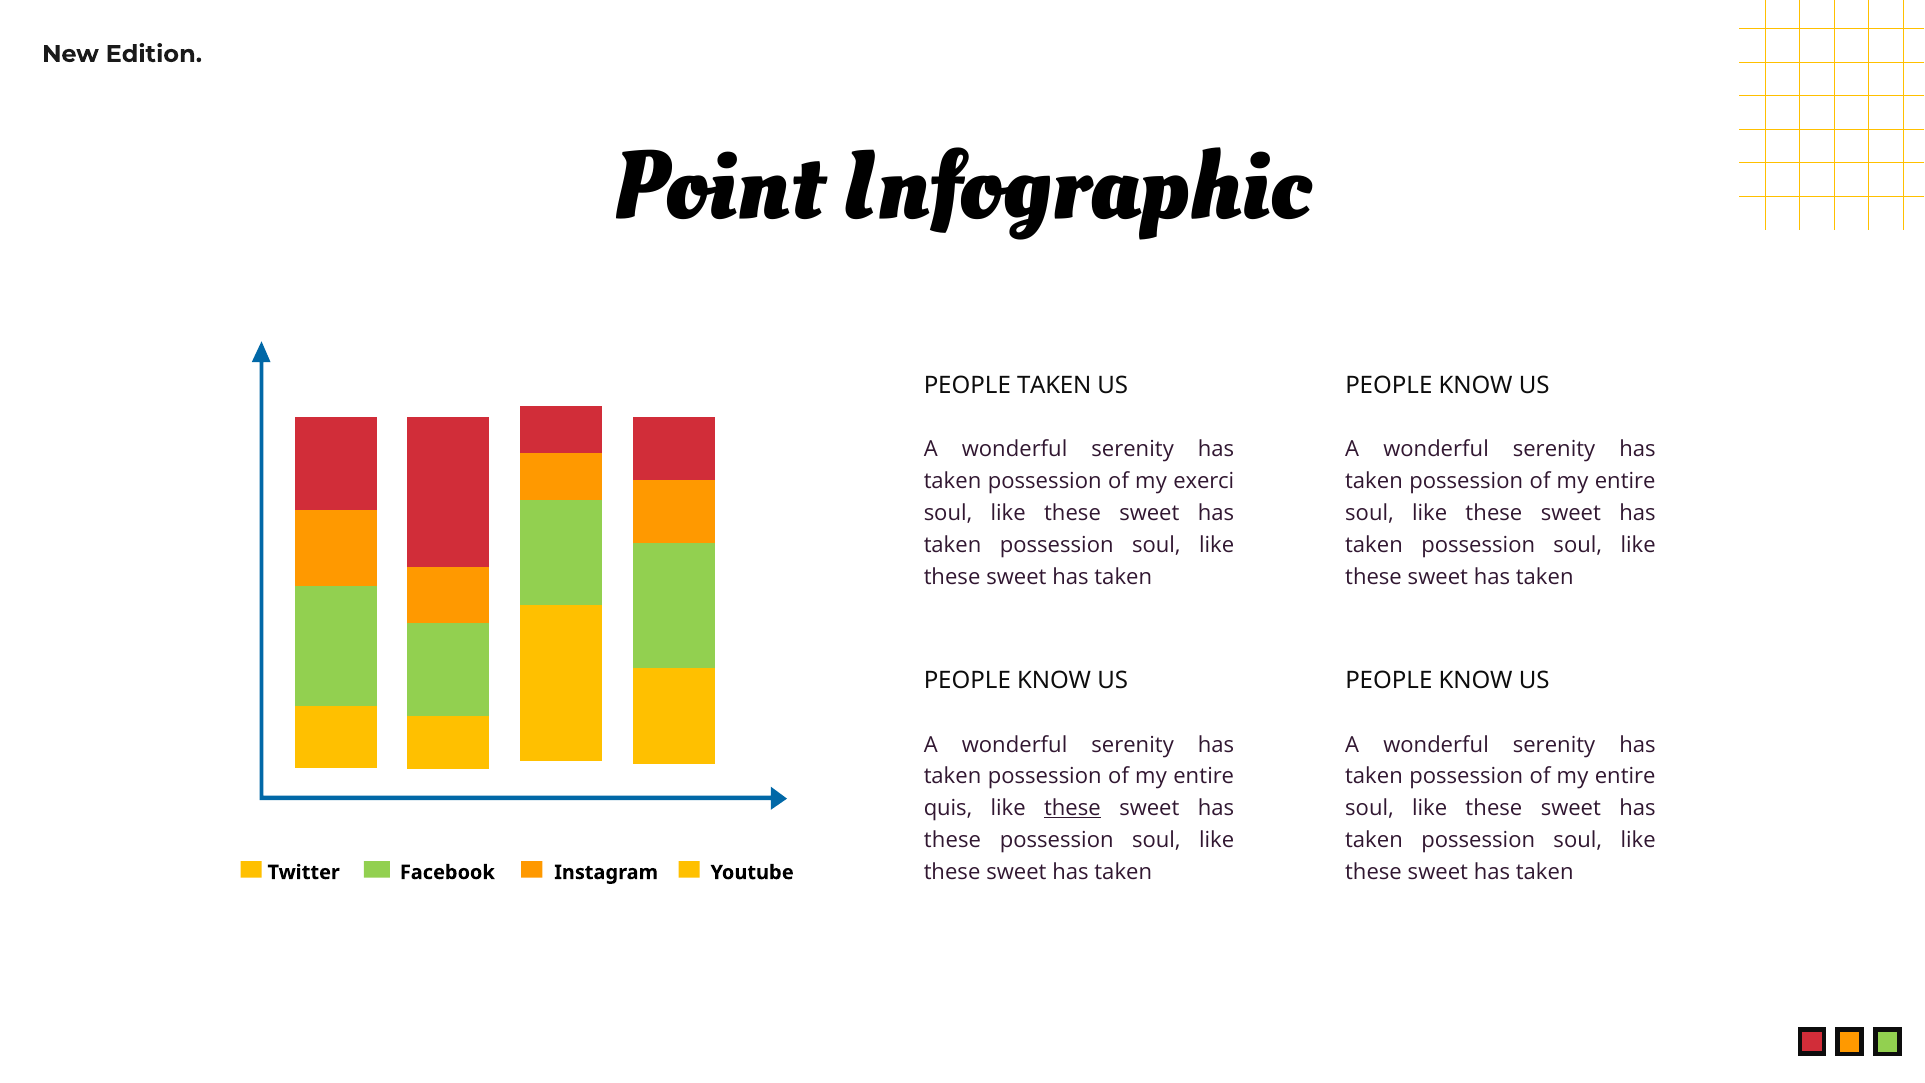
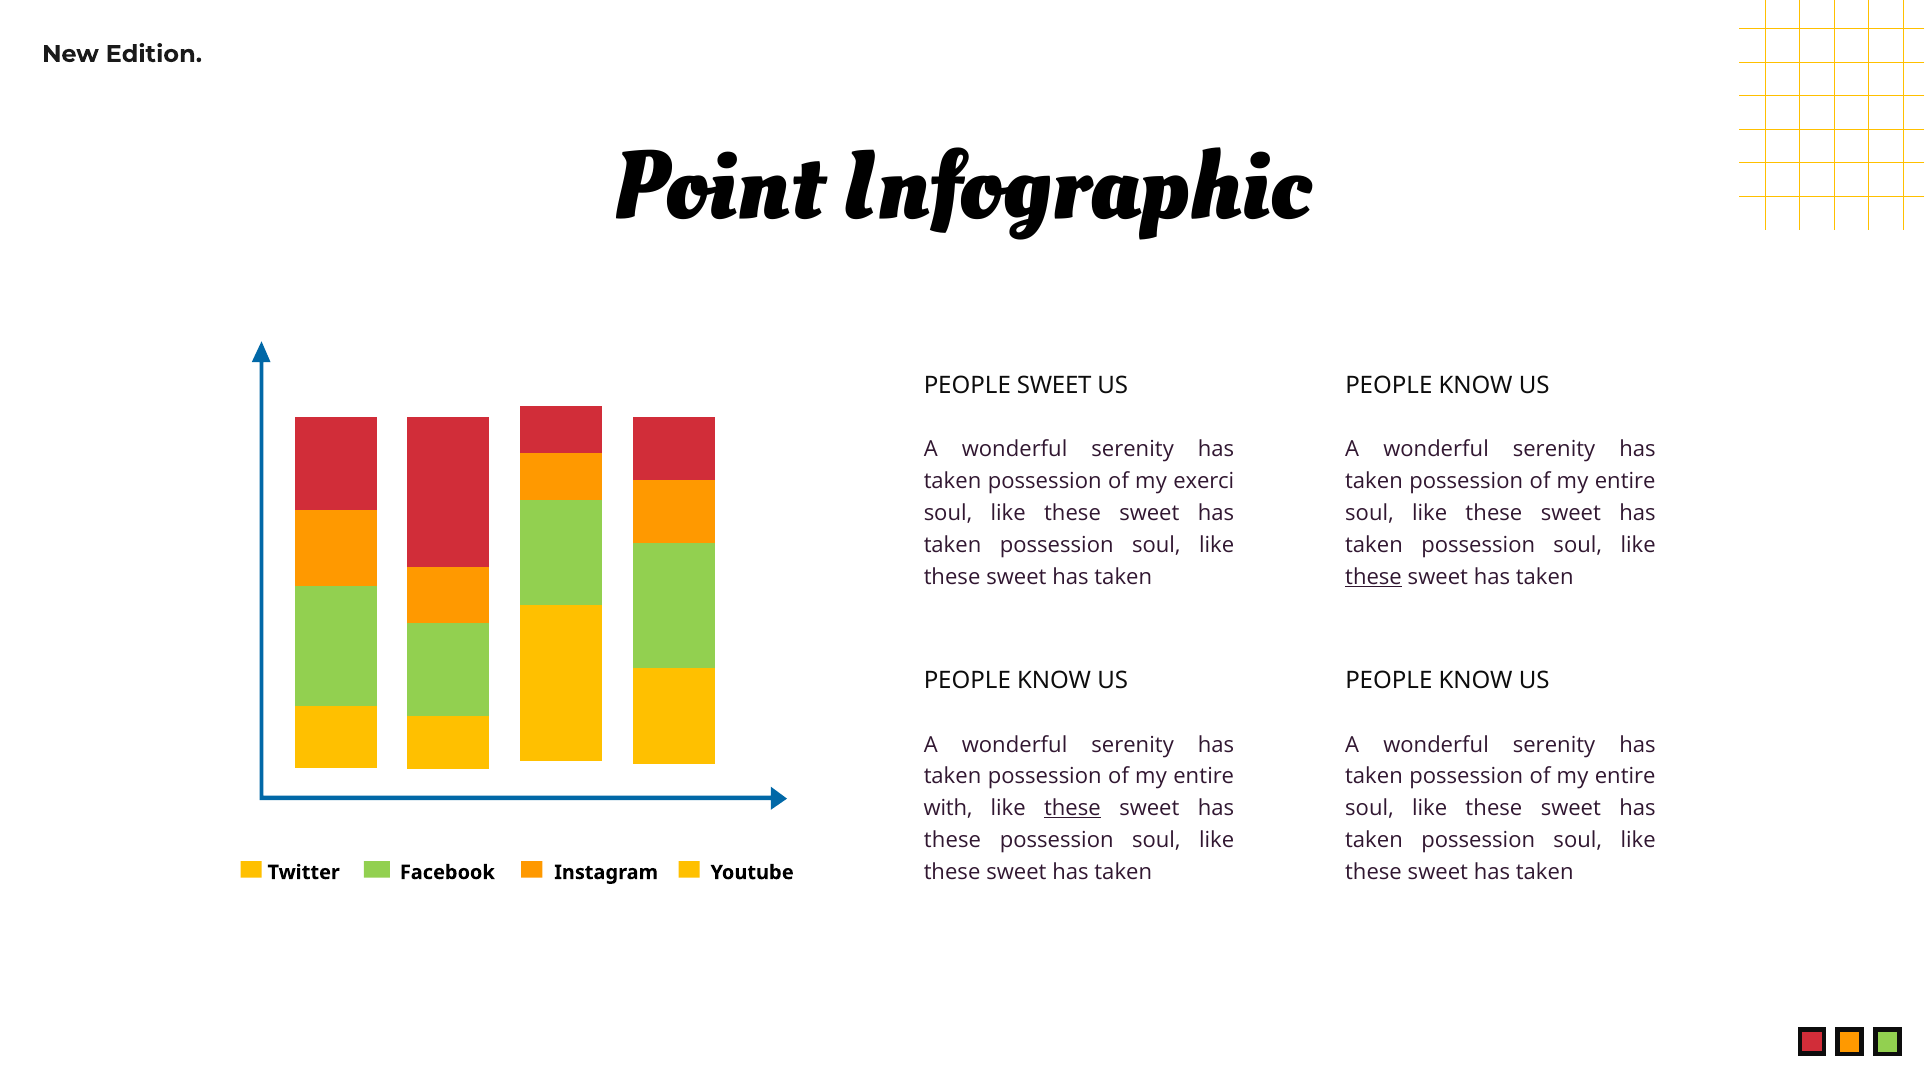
PEOPLE TAKEN: TAKEN -> SWEET (1054, 385)
these underline: none -> present (1374, 577)
quis: quis -> with (948, 808)
